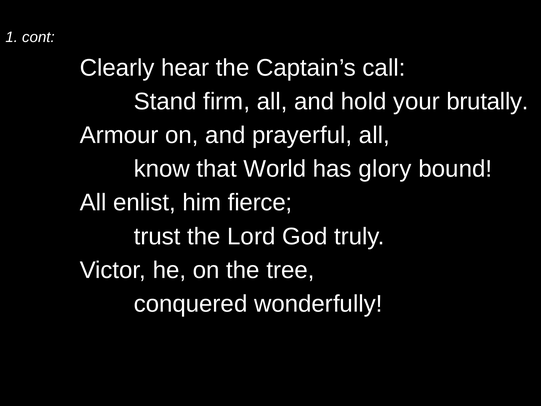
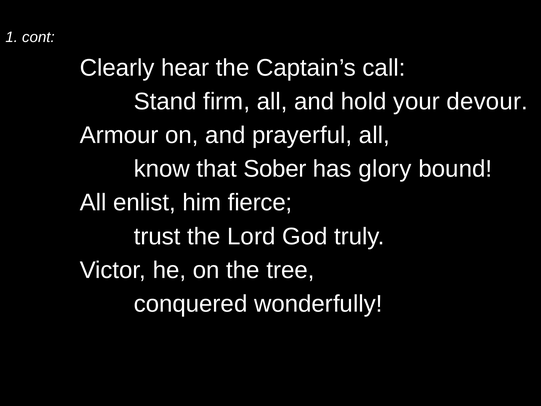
brutally: brutally -> devour (487, 102)
World: World -> Sober (275, 169)
